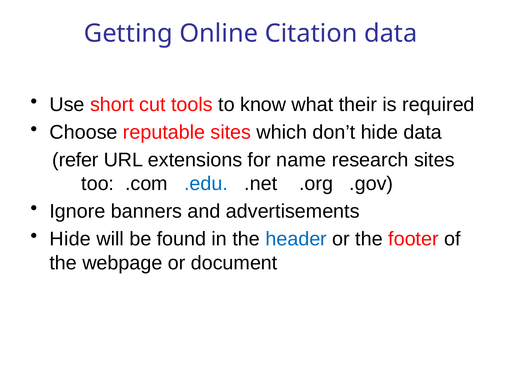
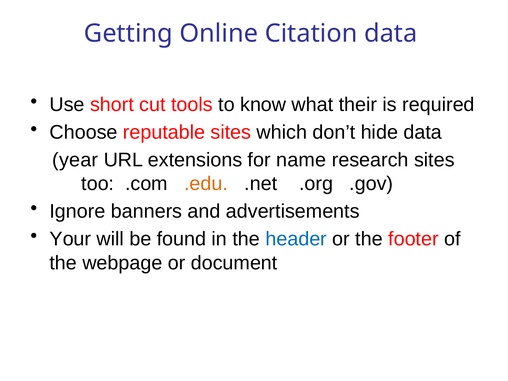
refer: refer -> year (75, 160)
.edu colour: blue -> orange (206, 184)
Hide: Hide -> Your (70, 239)
